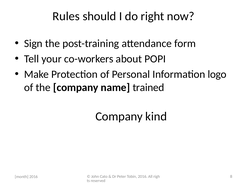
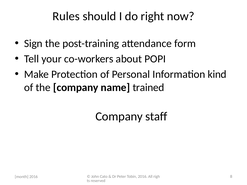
logo: logo -> kind (217, 74)
kind: kind -> staff (156, 117)
